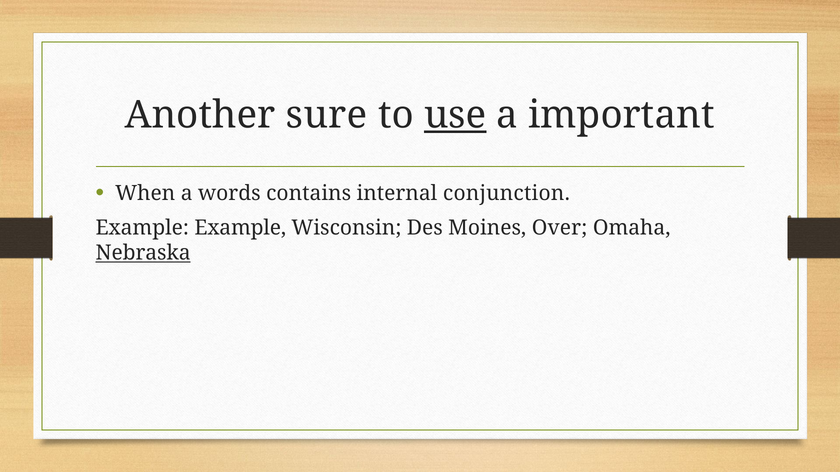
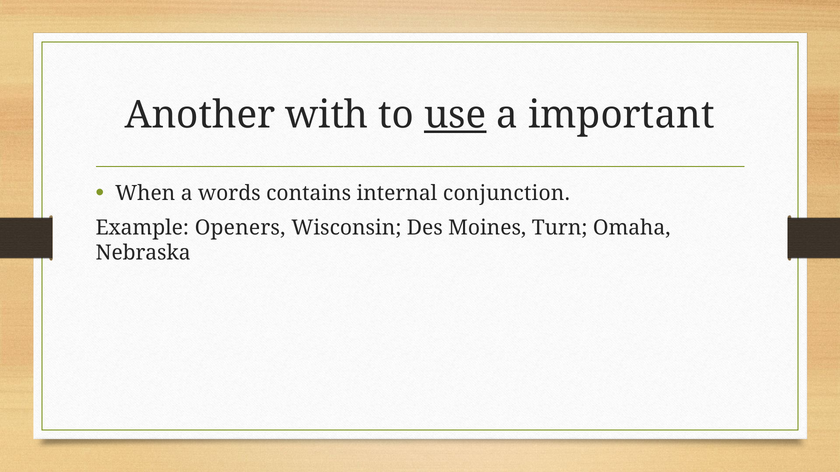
sure: sure -> with (327, 115)
Example Example: Example -> Openers (240, 228)
Over: Over -> Turn (560, 228)
Nebraska underline: present -> none (143, 253)
